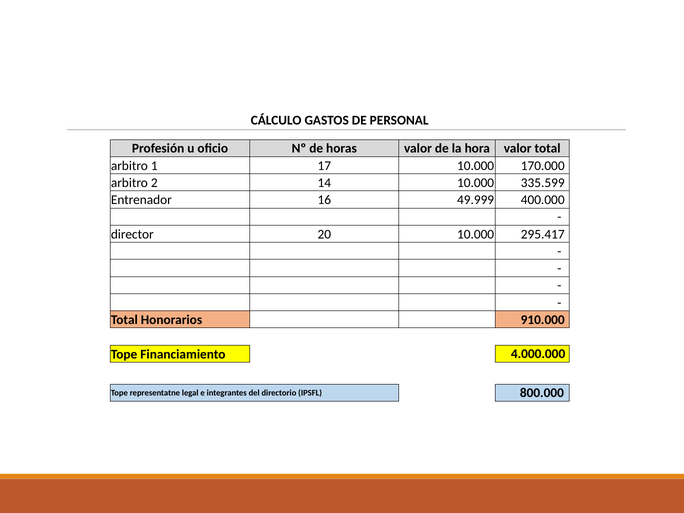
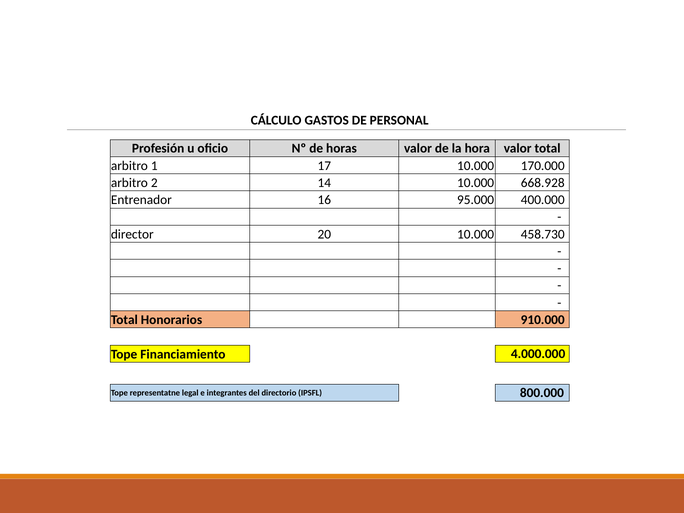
335.599: 335.599 -> 668.928 (543, 183)
49.999: 49.999 -> 95.000 (476, 200)
295.417: 295.417 -> 458.730 (543, 234)
